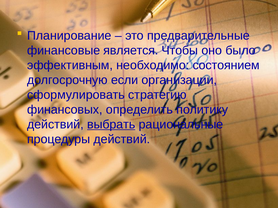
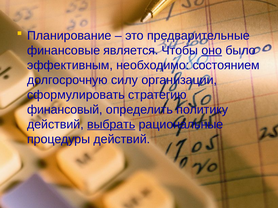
оно underline: none -> present (212, 51)
если: если -> силу (125, 80)
финансовых: финансовых -> финансовый (65, 110)
